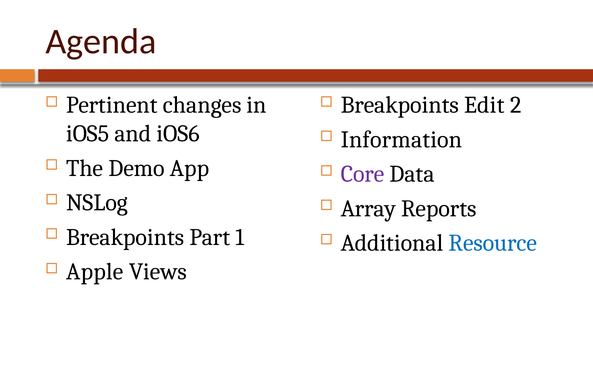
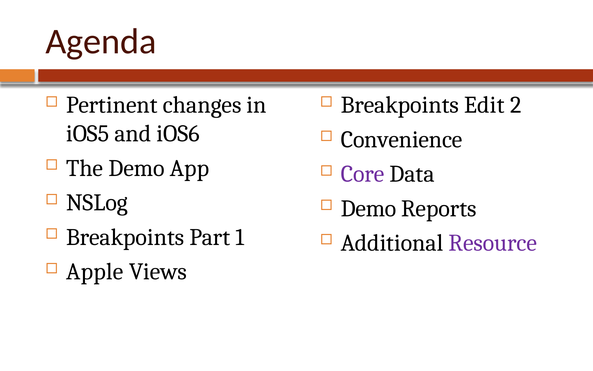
Information: Information -> Convenience (402, 139)
Array: Array -> Demo (369, 208)
Resource colour: blue -> purple (493, 243)
